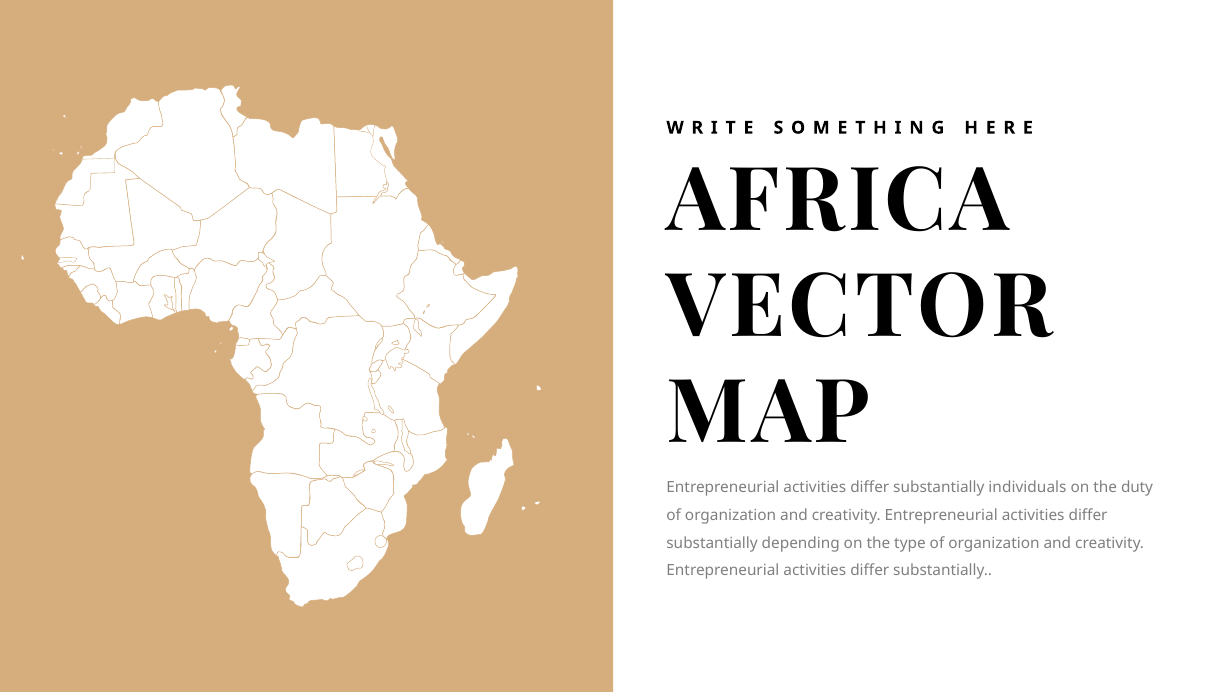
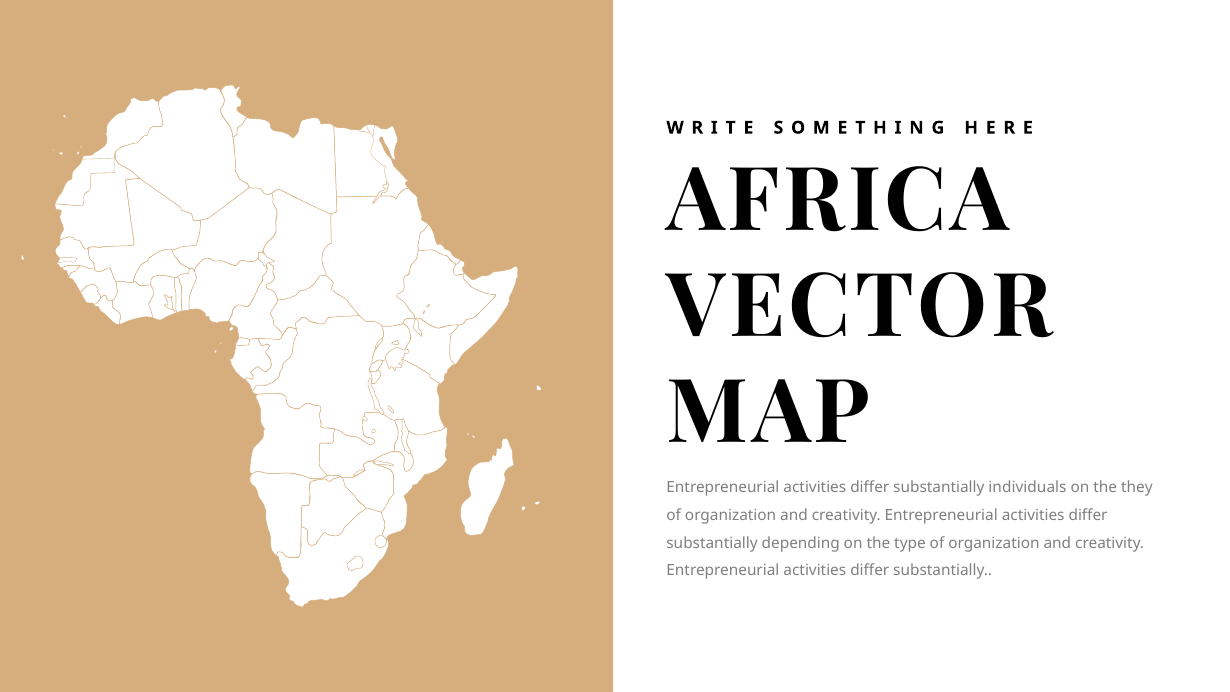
duty: duty -> they (1137, 488)
